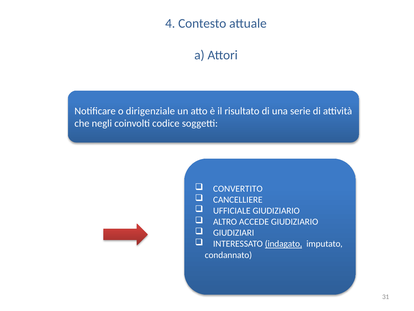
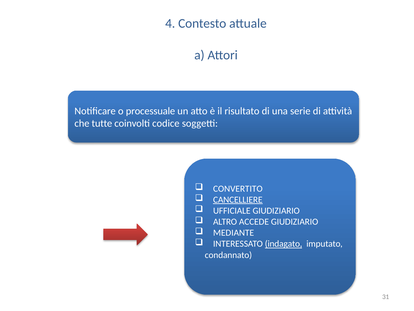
dirigenziale: dirigenziale -> processuale (151, 111)
negli: negli -> tutte (102, 123)
CANCELLIERE underline: none -> present (238, 199)
GIUDIZIARI: GIUDIZIARI -> MEDIANTE (234, 233)
